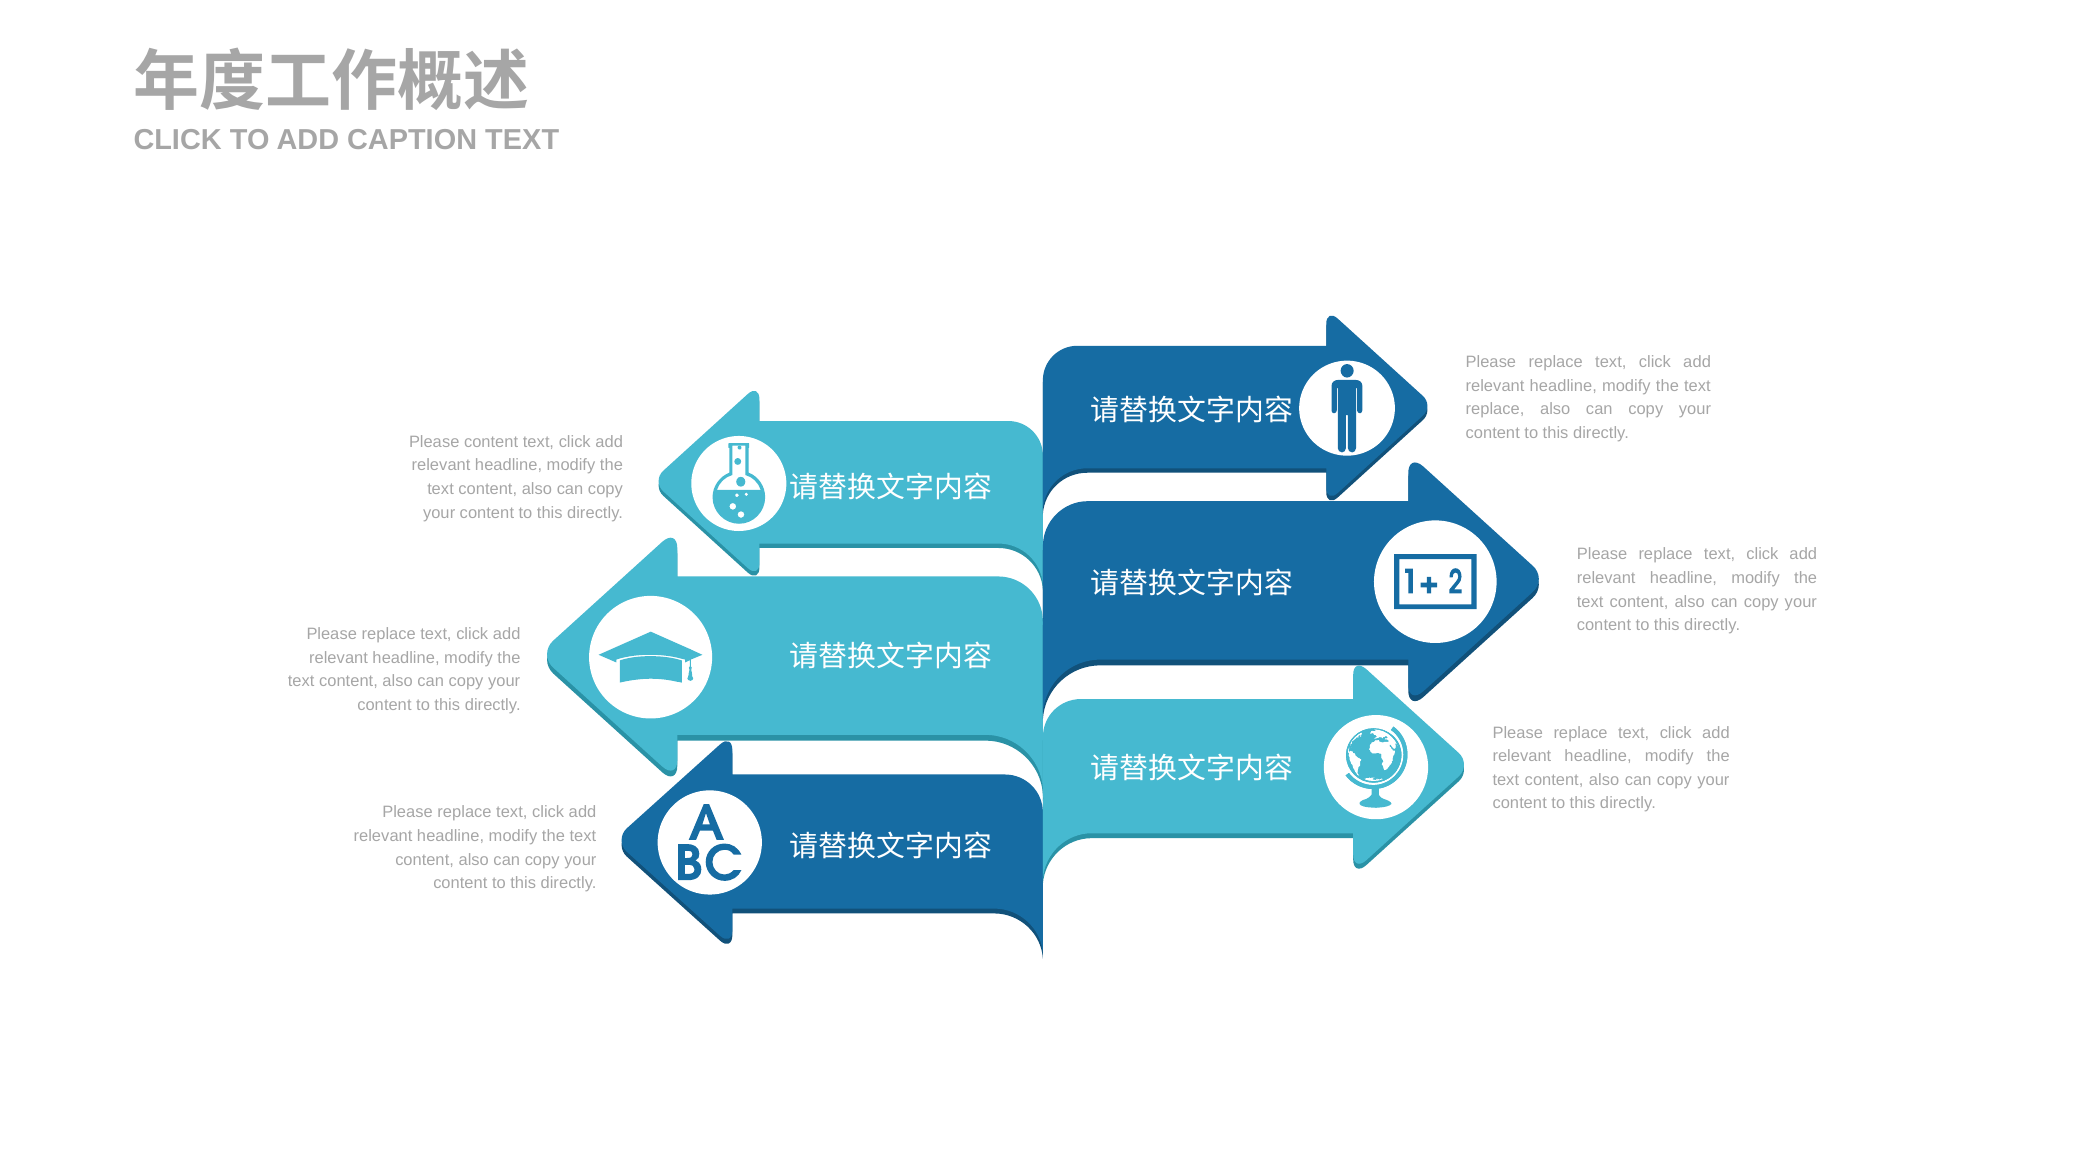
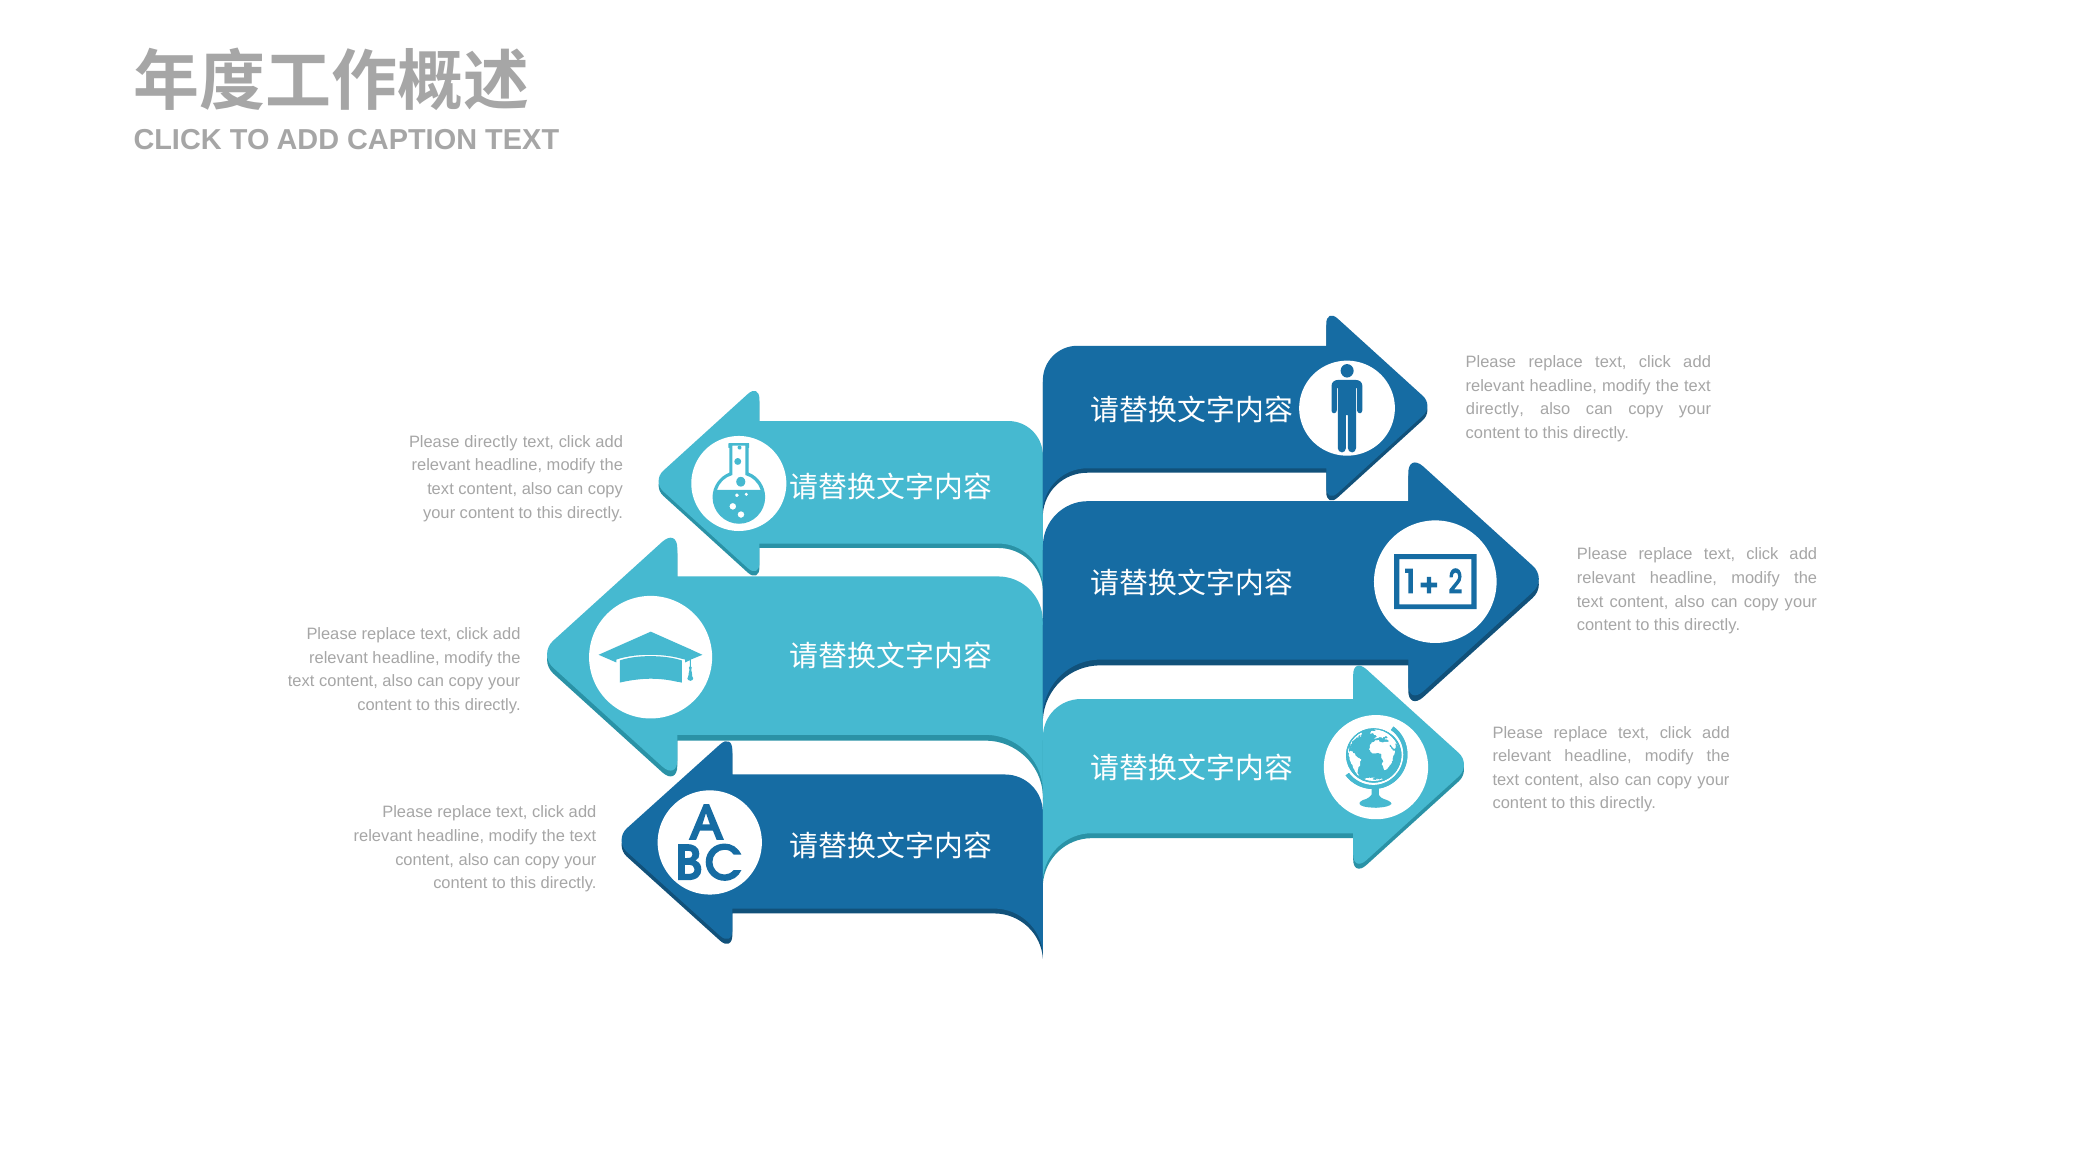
replace: replace -> directly (1495, 409)
Please content: content -> directly (491, 442)
